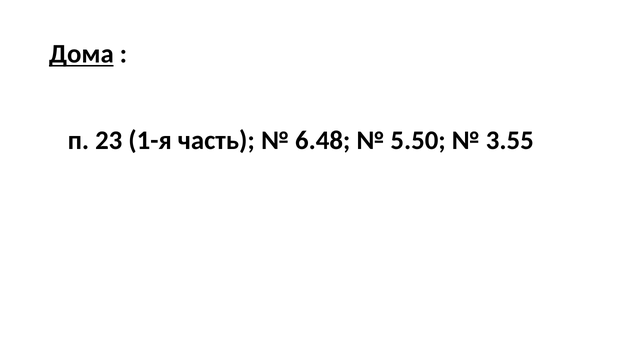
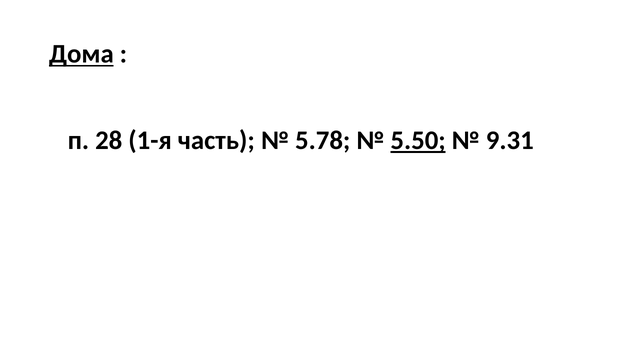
23: 23 -> 28 (109, 141)
6.48: 6.48 -> 5.78 (323, 141)
5.50 underline: none -> present (418, 141)
3.55: 3.55 -> 9.31 (510, 141)
